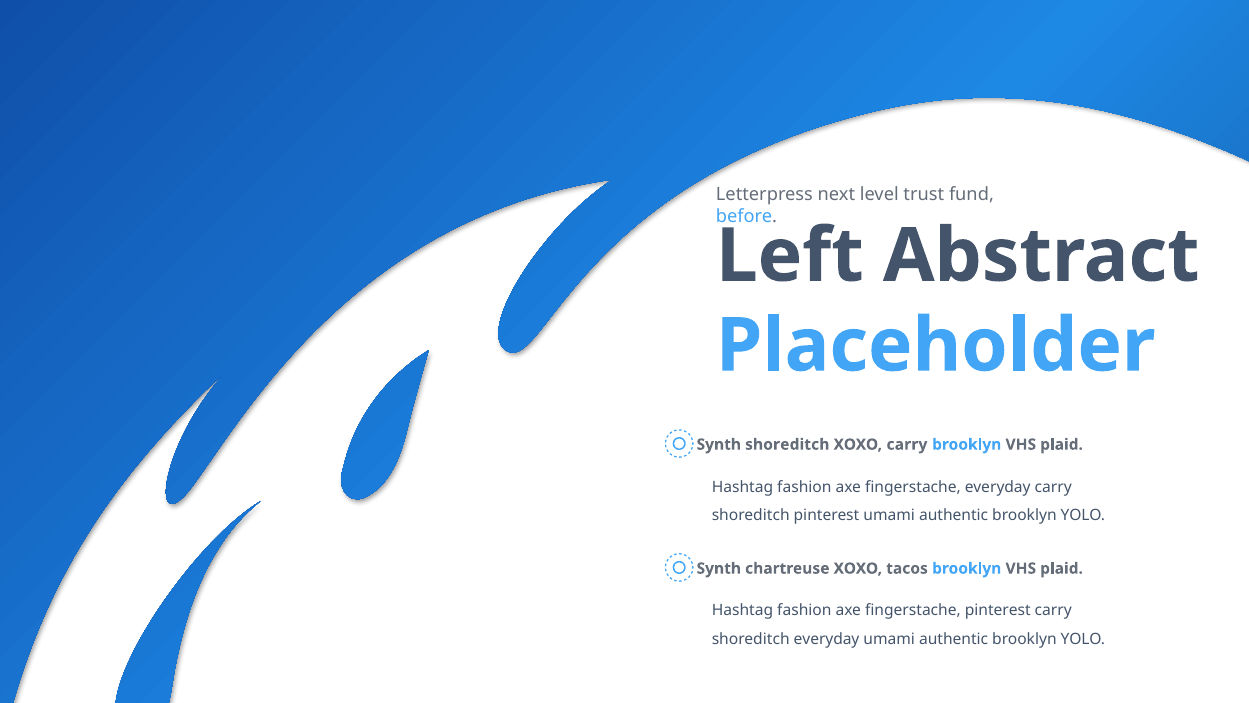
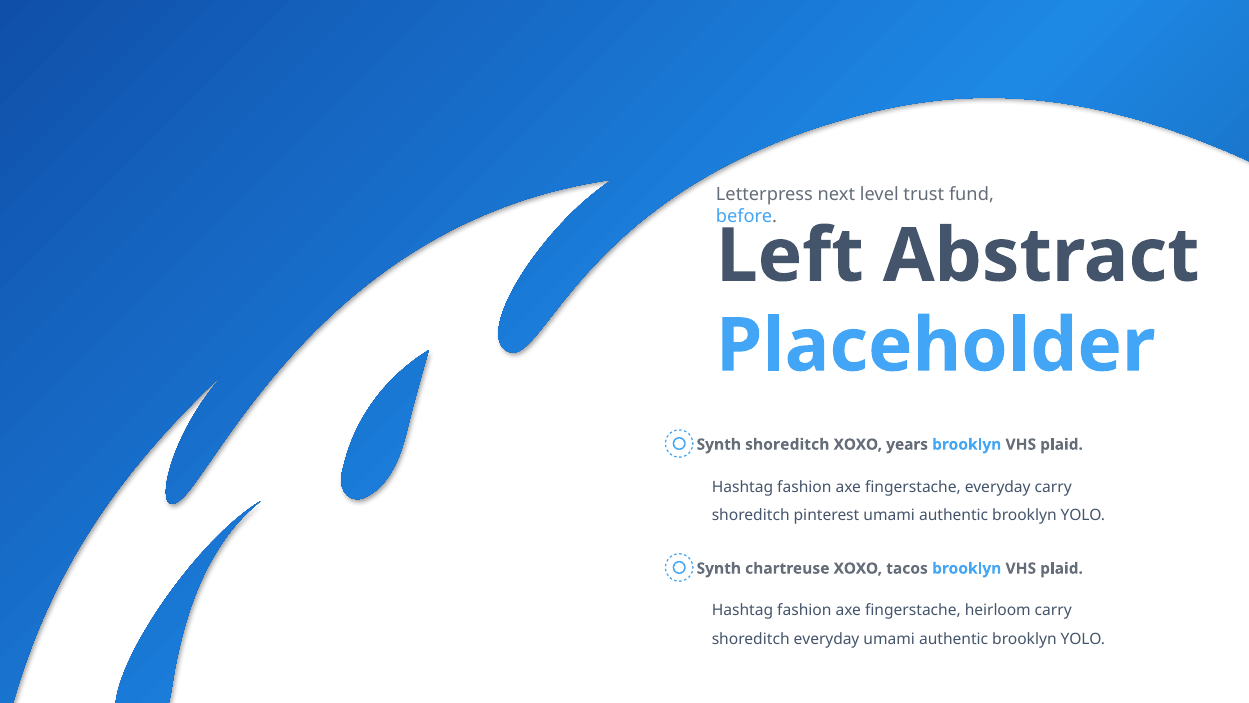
XOXO carry: carry -> years (907, 444)
fingerstache pinterest: pinterest -> heirloom (998, 610)
